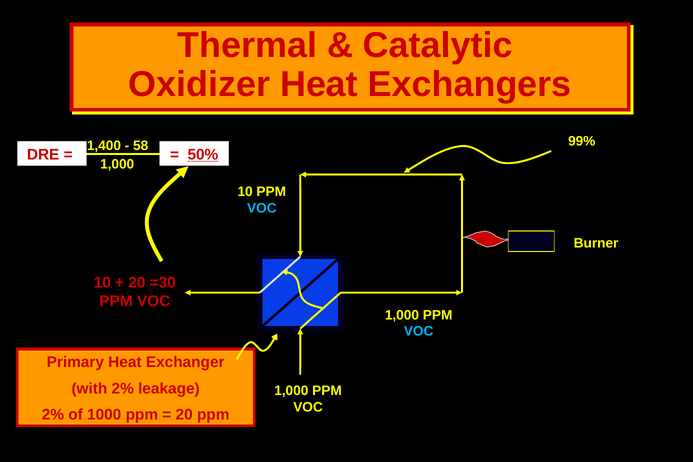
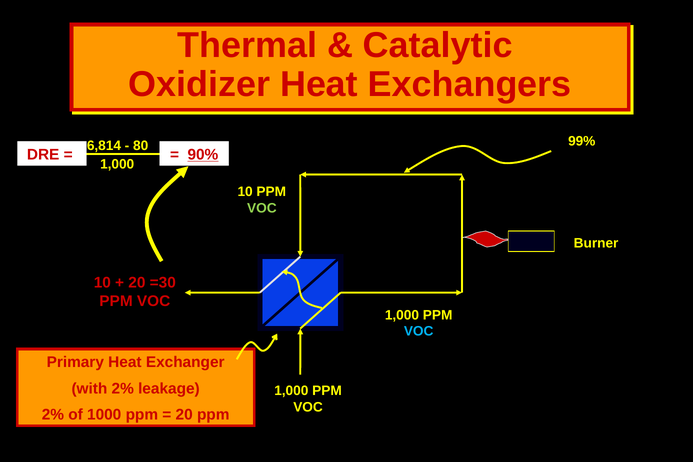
1,400: 1,400 -> 6,814 (104, 146)
58: 58 -> 80 (141, 146)
50%: 50% -> 90% (203, 154)
VOC colour: light blue -> light green (262, 208)
